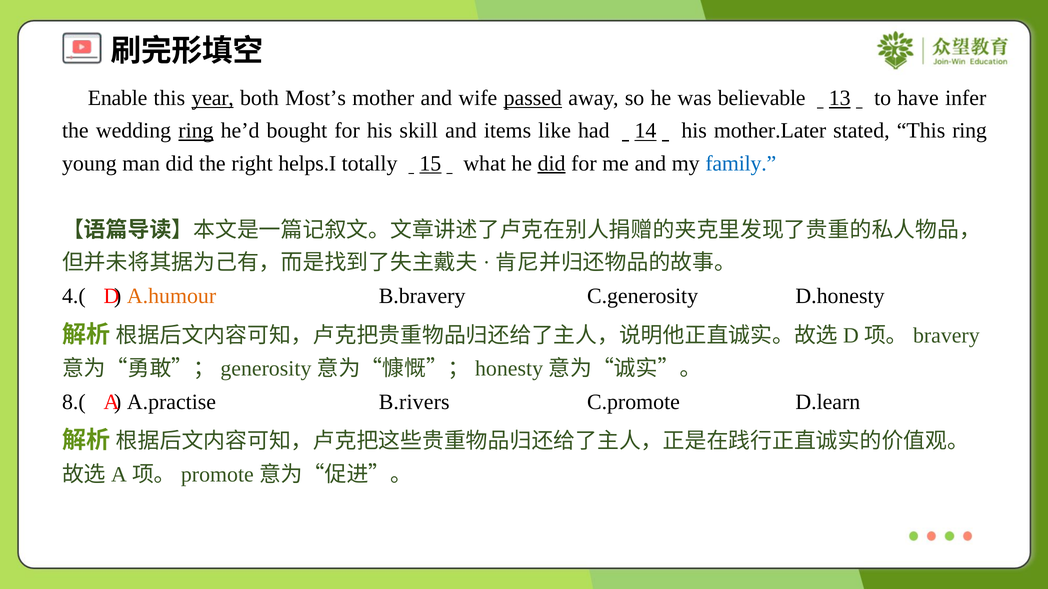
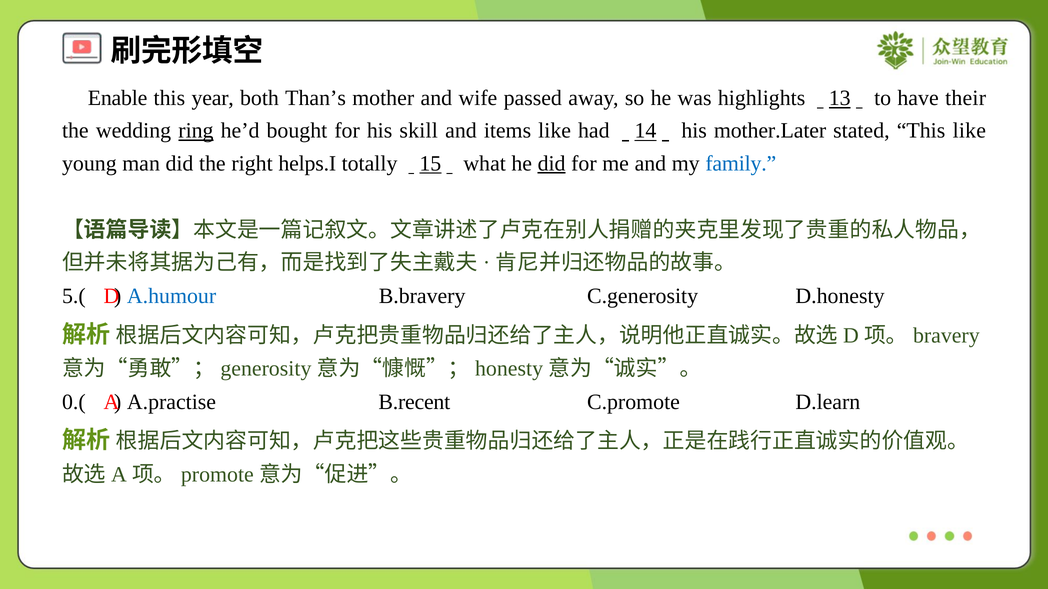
year underline: present -> none (213, 98)
Most’s: Most’s -> Than’s (316, 98)
passed underline: present -> none (533, 98)
believable: believable -> highlights (762, 98)
infer: infer -> their (966, 98)
This ring: ring -> like (969, 131)
4.(: 4.( -> 5.( (74, 296)
A.humour colour: orange -> blue (172, 296)
8.(: 8.( -> 0.( (74, 402)
B.rivers: B.rivers -> B.recent (414, 402)
